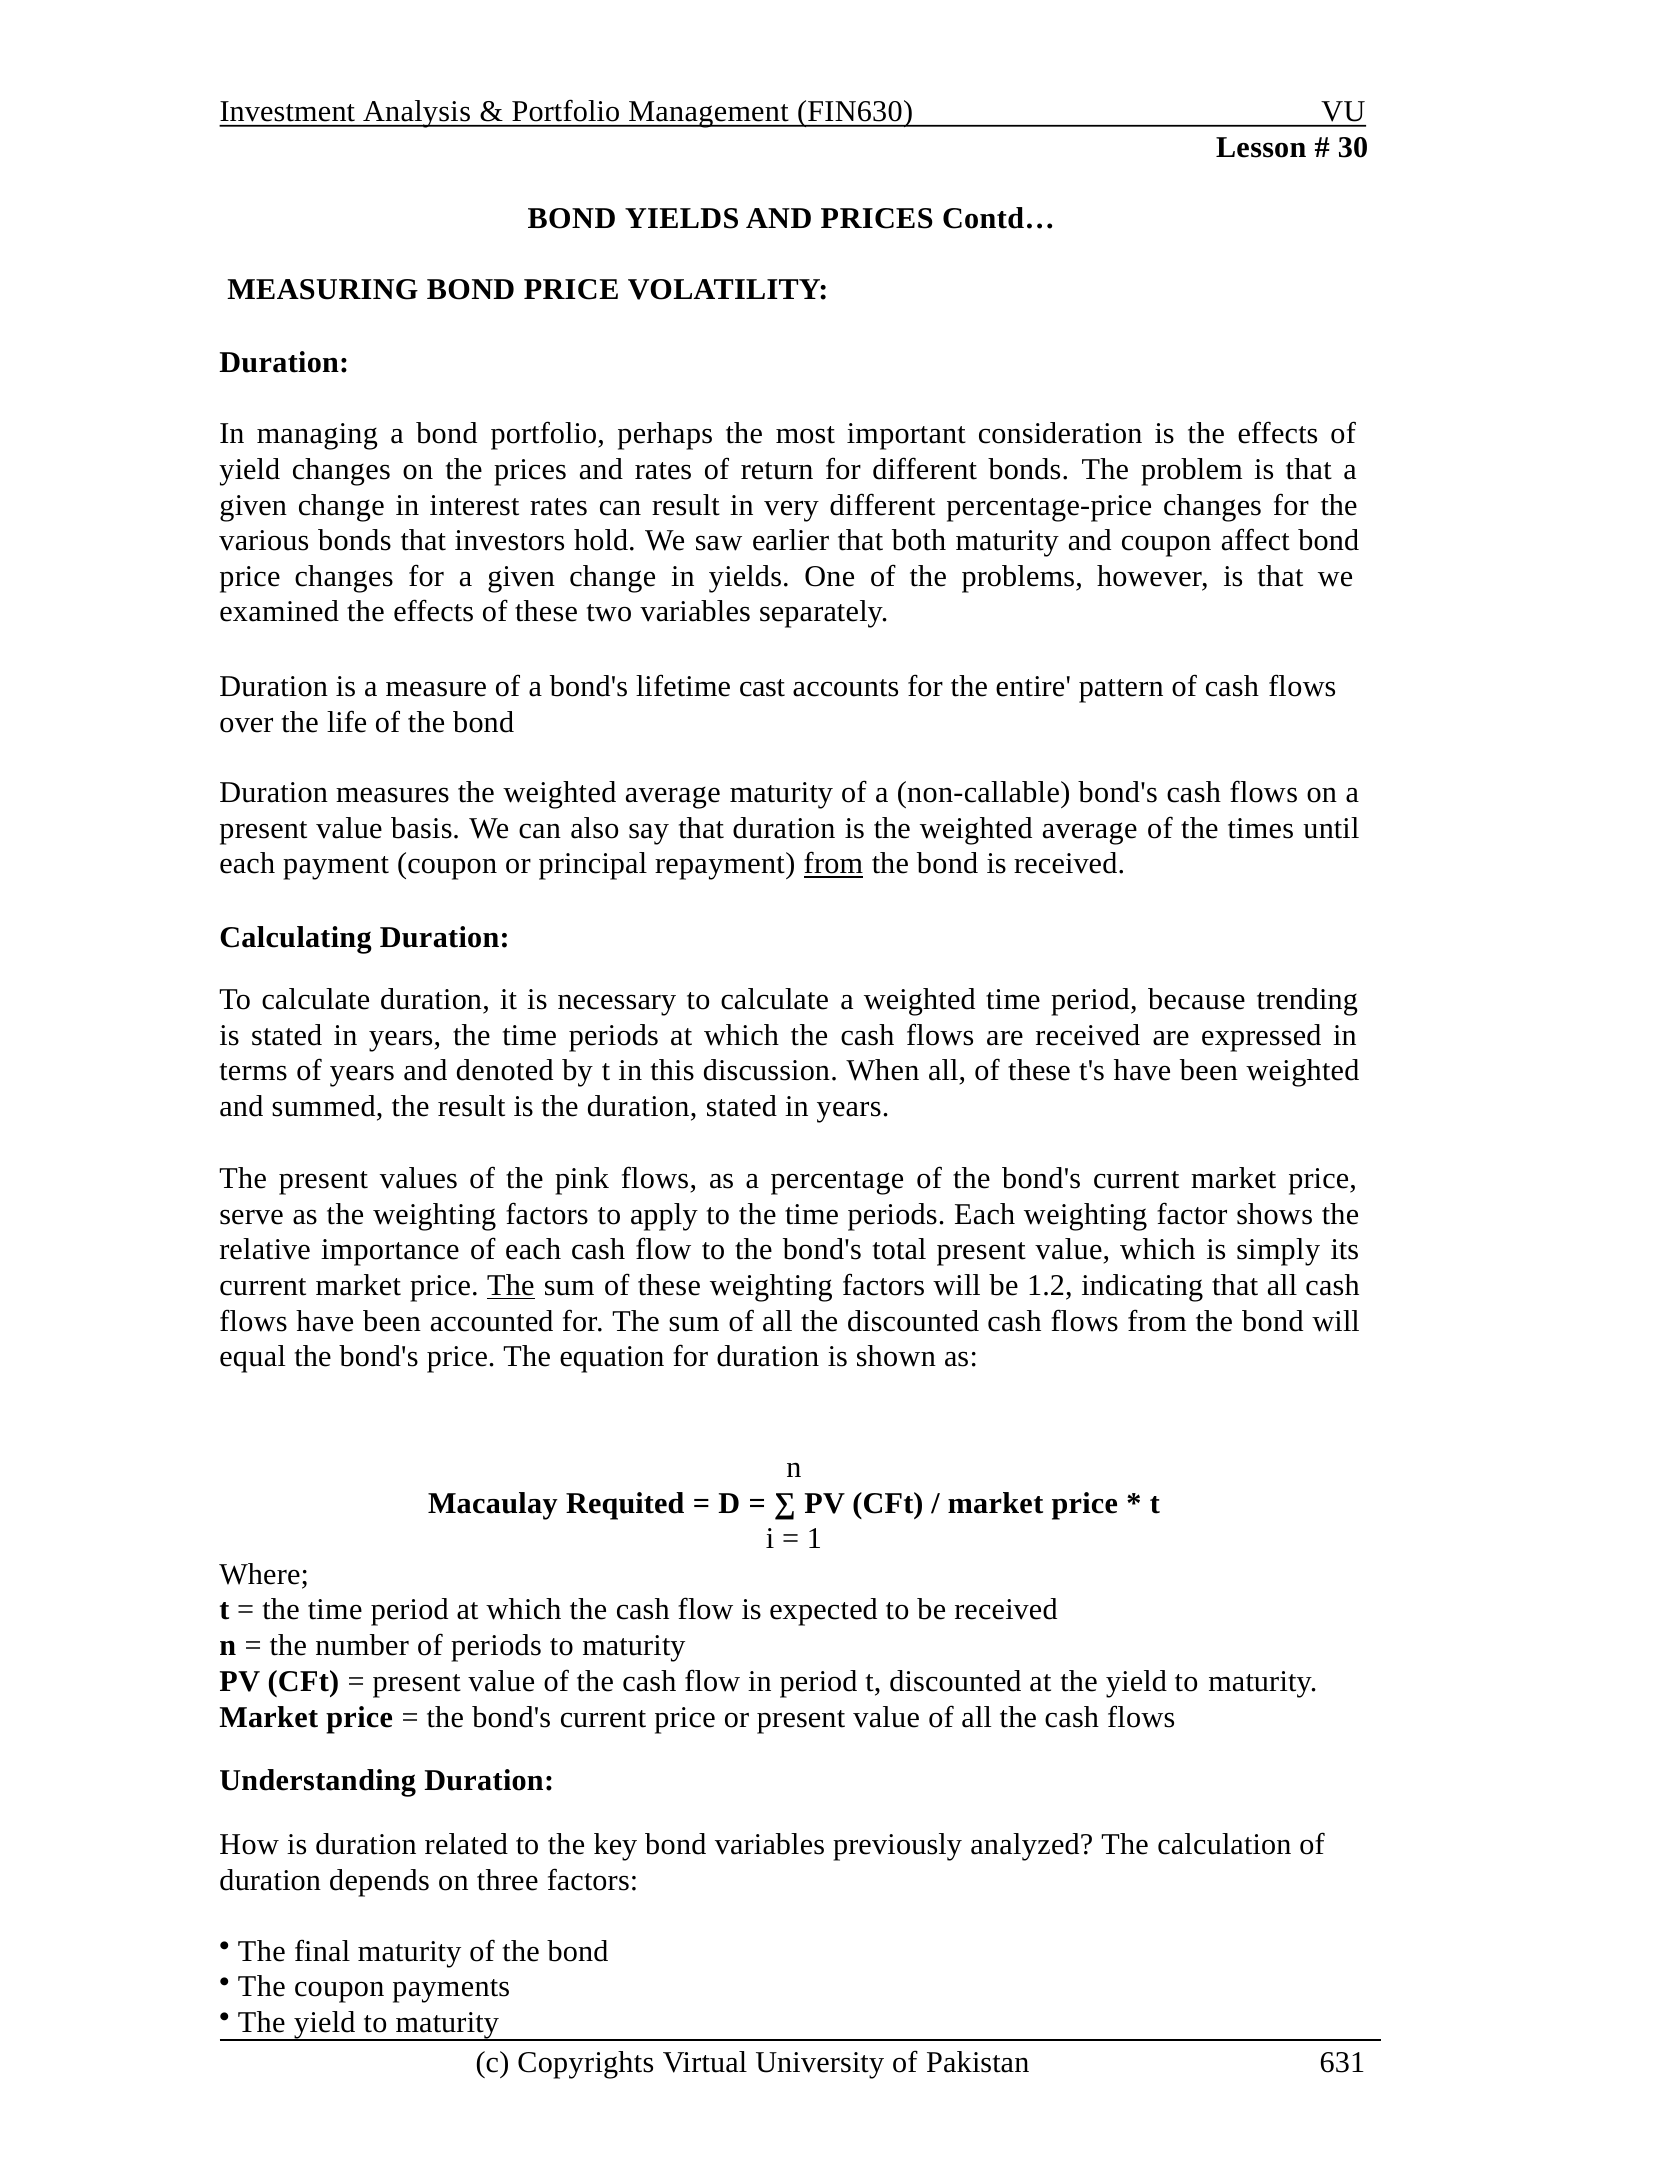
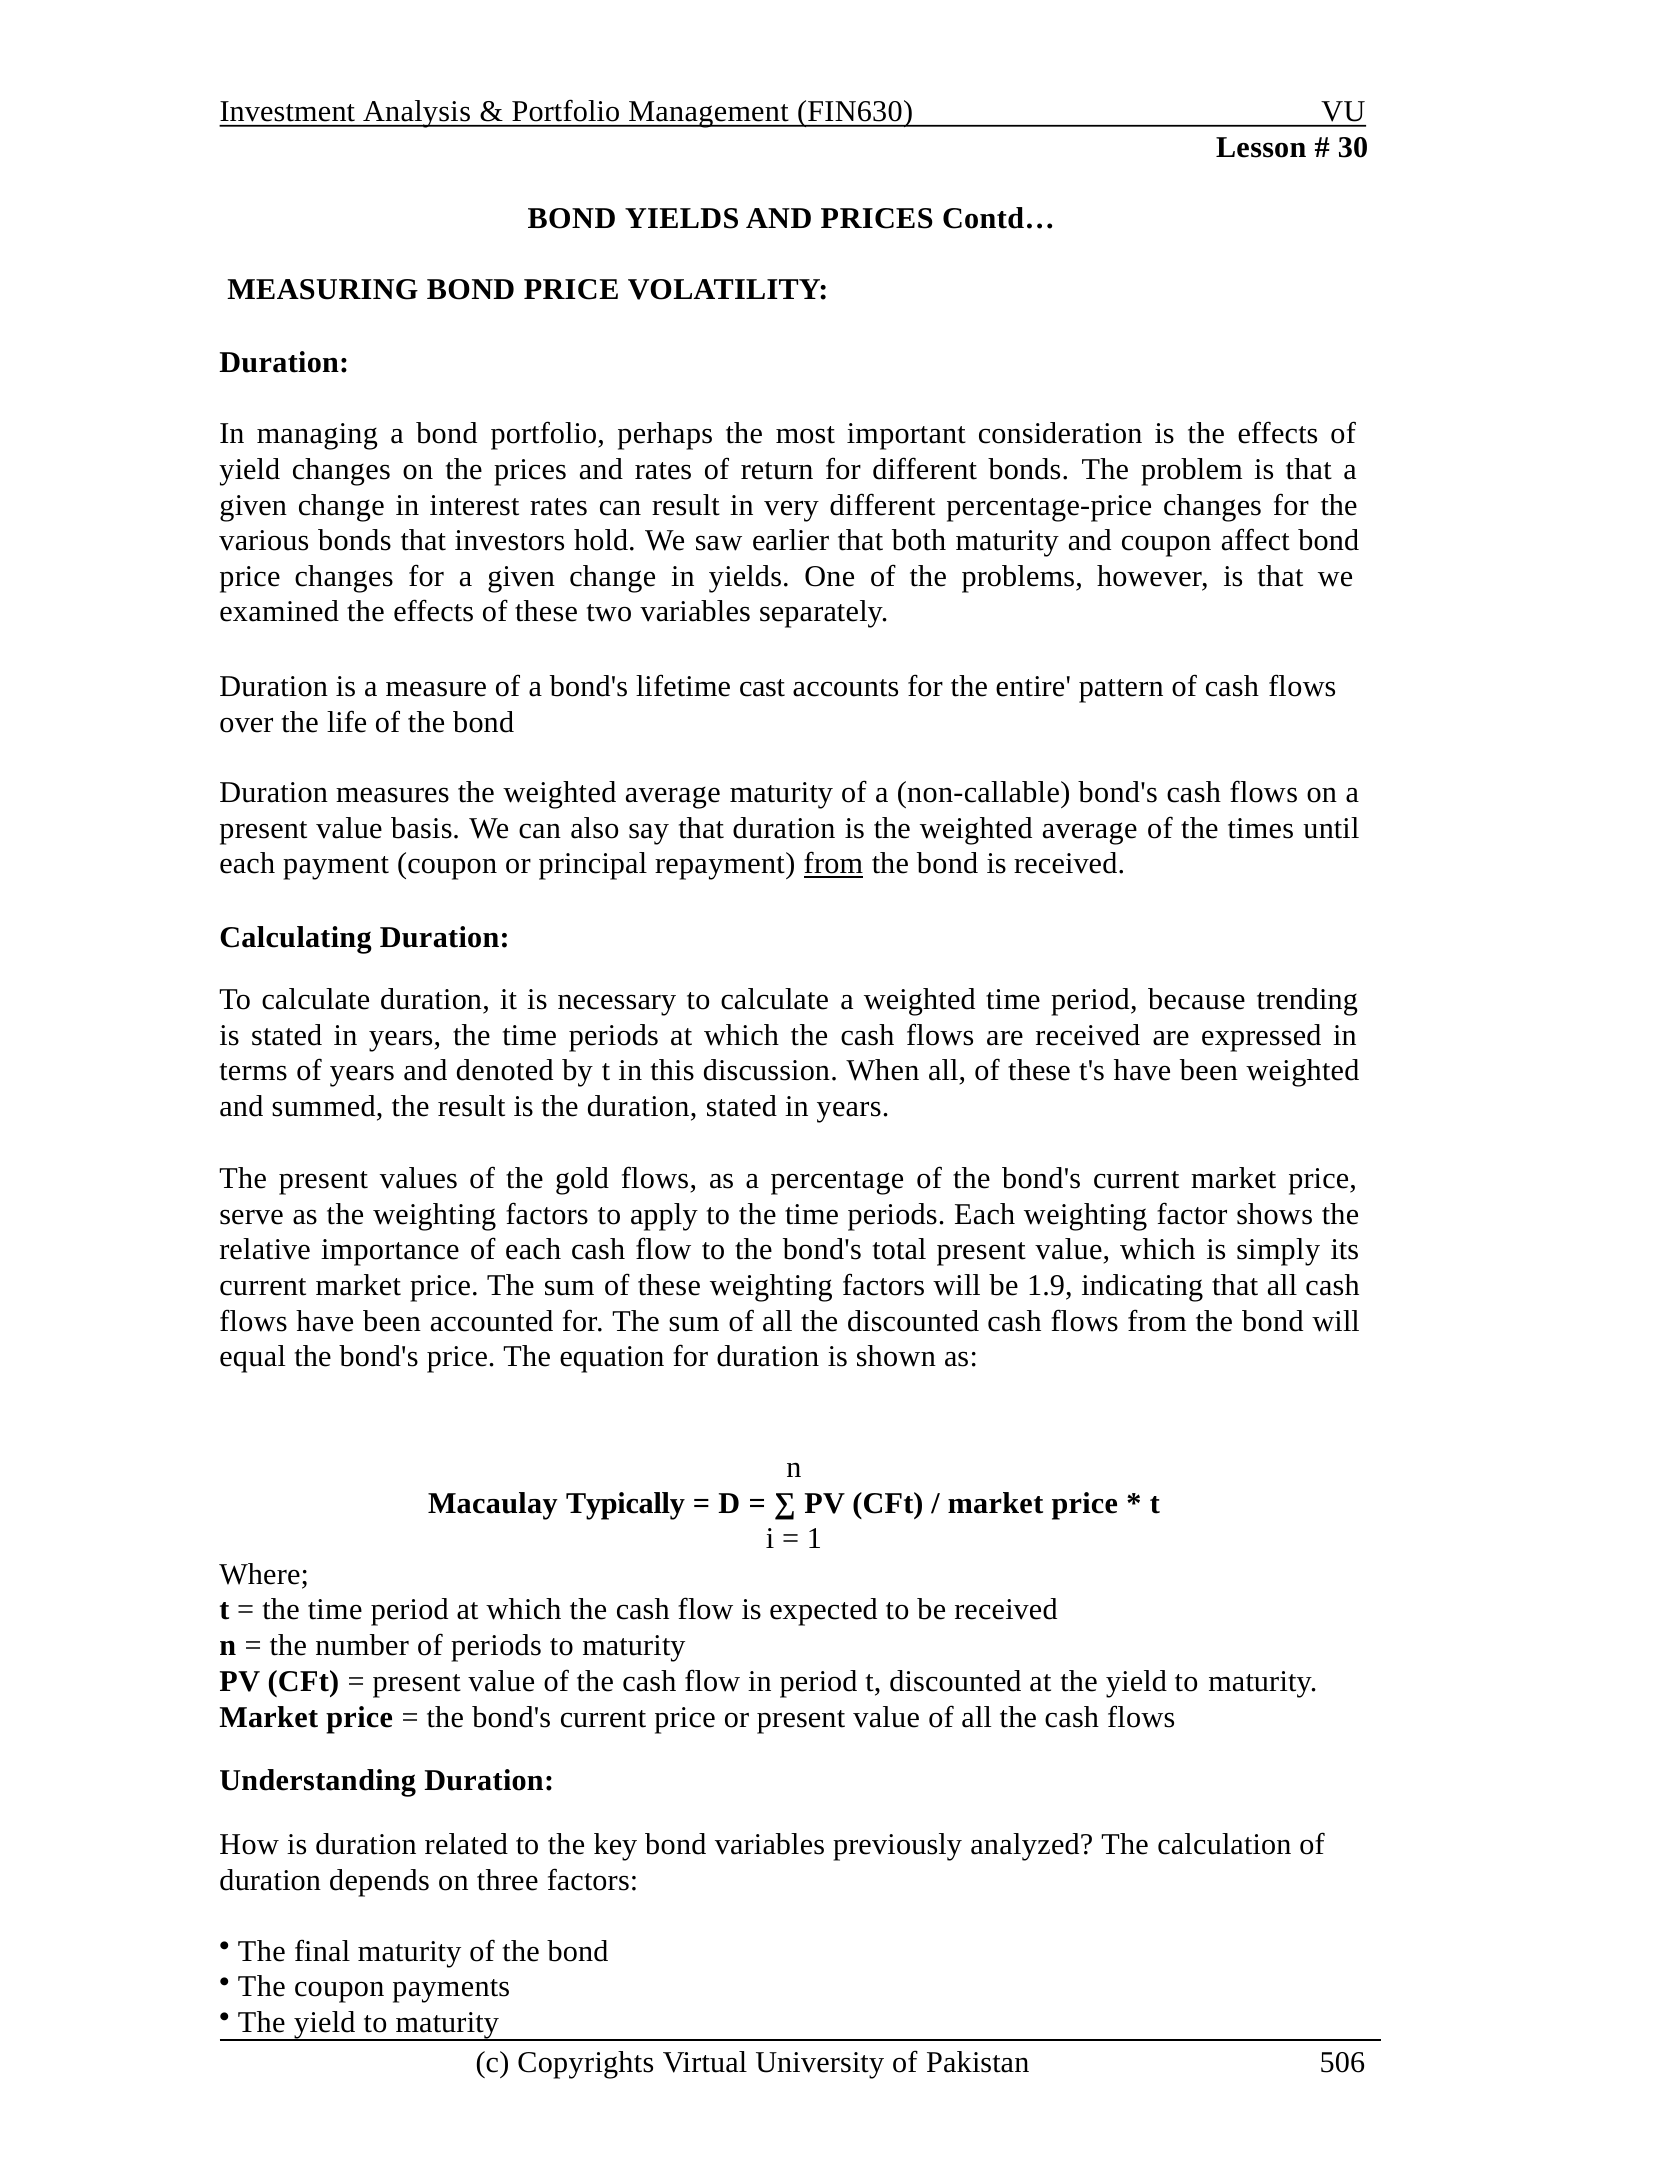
pink: pink -> gold (582, 1179)
The underline: present -> none (511, 1285)
1.2: 1.2 -> 1.9 (1050, 1285)
Requited: Requited -> Typically (626, 1503)
631: 631 -> 506 (1342, 2063)
